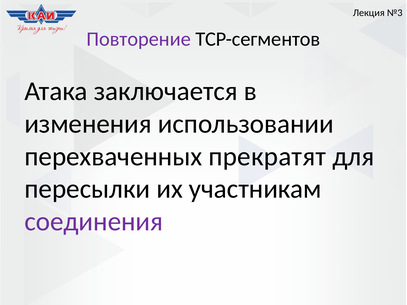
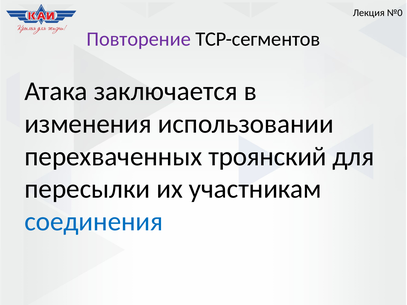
№3: №3 -> №0 (395, 13)
прекратят: прекратят -> троянский (267, 157)
соединения colour: purple -> blue (94, 222)
